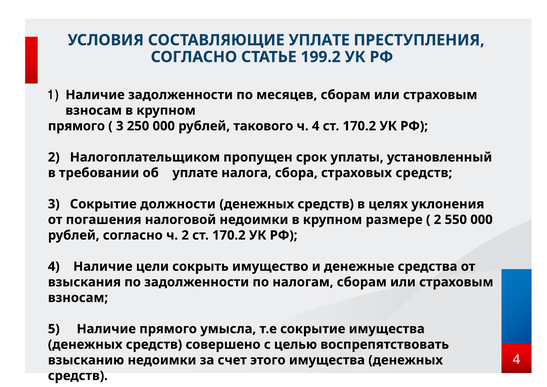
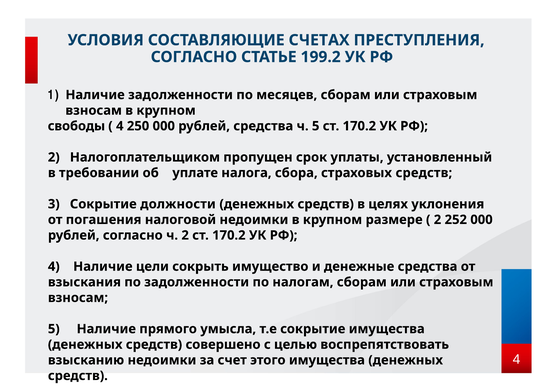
СОСТАВЛЯЮЩИЕ УПЛАТЕ: УПЛАТЕ -> СЧЕТАХ (319, 40)
прямого: прямого -> свободы (76, 126)
3: 3 -> 4 (120, 126)
рублей такового: такового -> средства (263, 126)
ч 4: 4 -> 5 (316, 126)
550: 550 -> 252 (456, 220)
